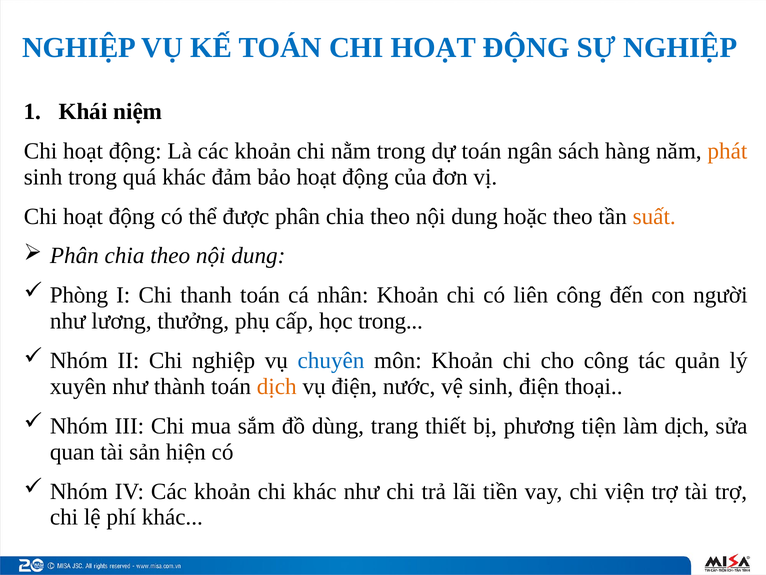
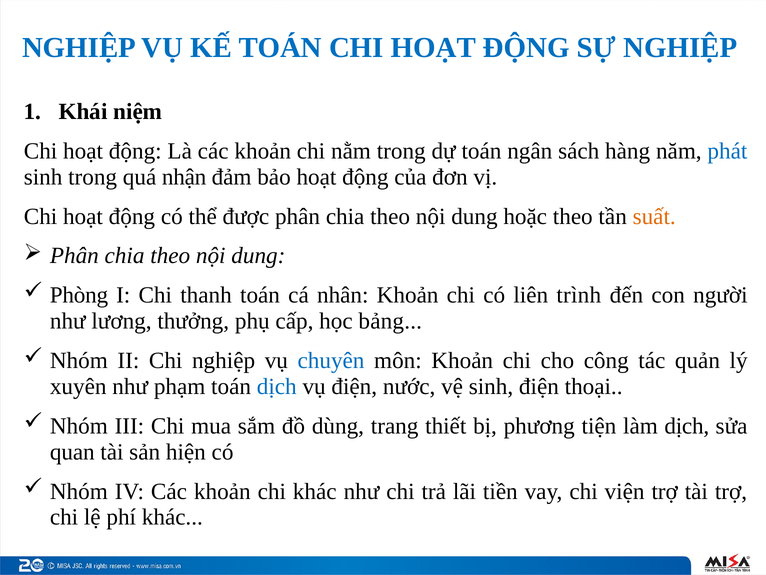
phát colour: orange -> blue (727, 151)
quá khác: khác -> nhận (184, 177)
liên công: công -> trình (579, 295)
học trong: trong -> bảng (390, 321)
thành: thành -> phạm (180, 387)
dịch colour: orange -> blue (277, 387)
